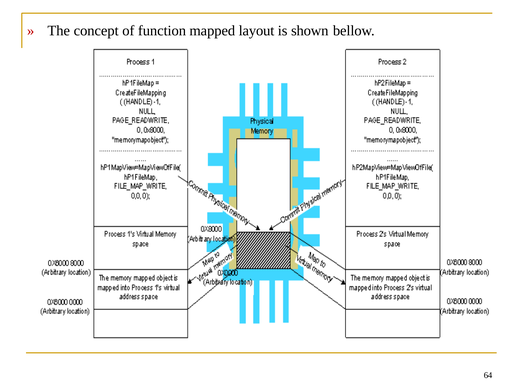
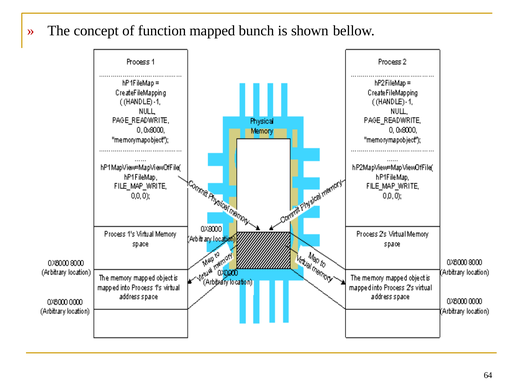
layout: layout -> bunch (256, 31)
